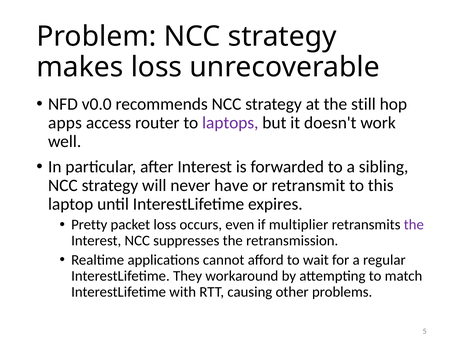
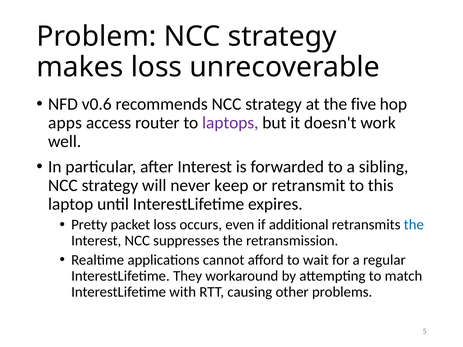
v0.0: v0.0 -> v0.6 (97, 104)
still: still -> five (364, 104)
have: have -> keep (231, 186)
multiplier: multiplier -> additional (299, 225)
the colour: purple -> blue (414, 225)
